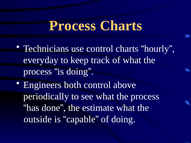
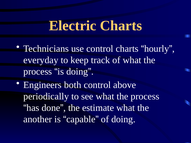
Process: Process -> Electric (73, 26)
outside: outside -> another (38, 119)
